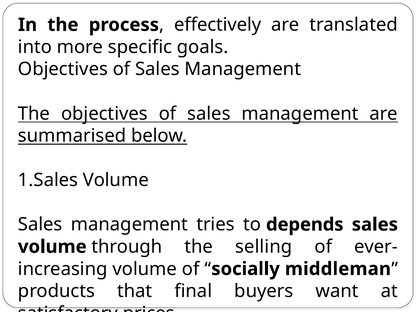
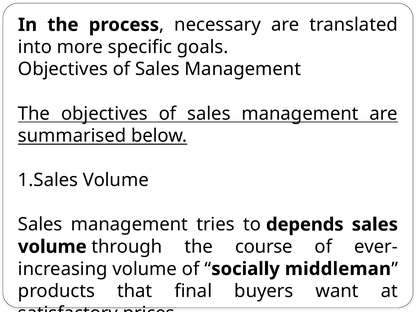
effectively: effectively -> necessary (218, 25)
selling: selling -> course (264, 247)
